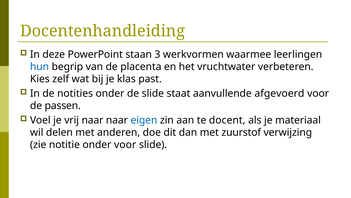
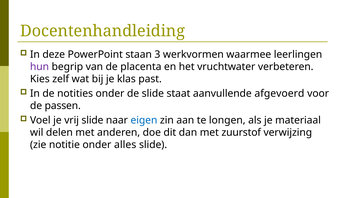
hun colour: blue -> purple (40, 67)
vrij naar: naar -> slide (92, 120)
docent: docent -> longen (227, 120)
onder voor: voor -> alles (125, 144)
